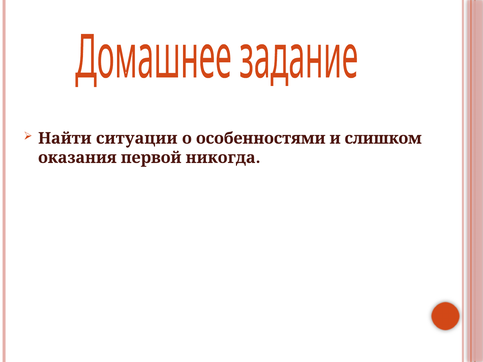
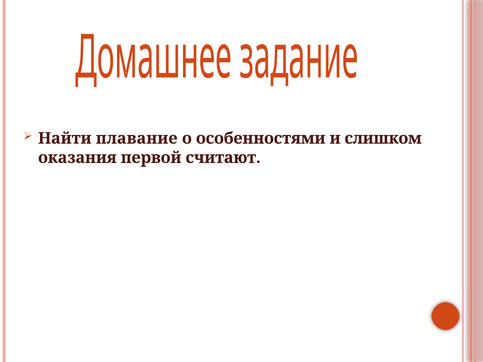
ситуации: ситуации -> плавание (137, 138)
никогда: никогда -> считают (223, 158)
